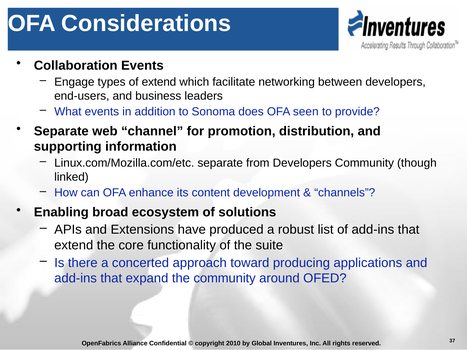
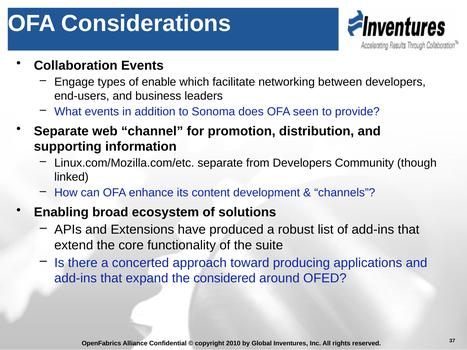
of extend: extend -> enable (159, 82)
the community: community -> considered (225, 279)
